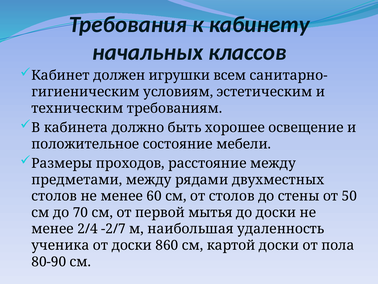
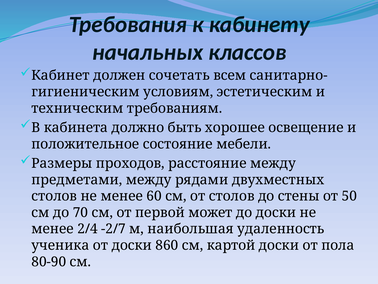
игрушки: игрушки -> сочетать (179, 75)
мытья: мытья -> может (210, 212)
